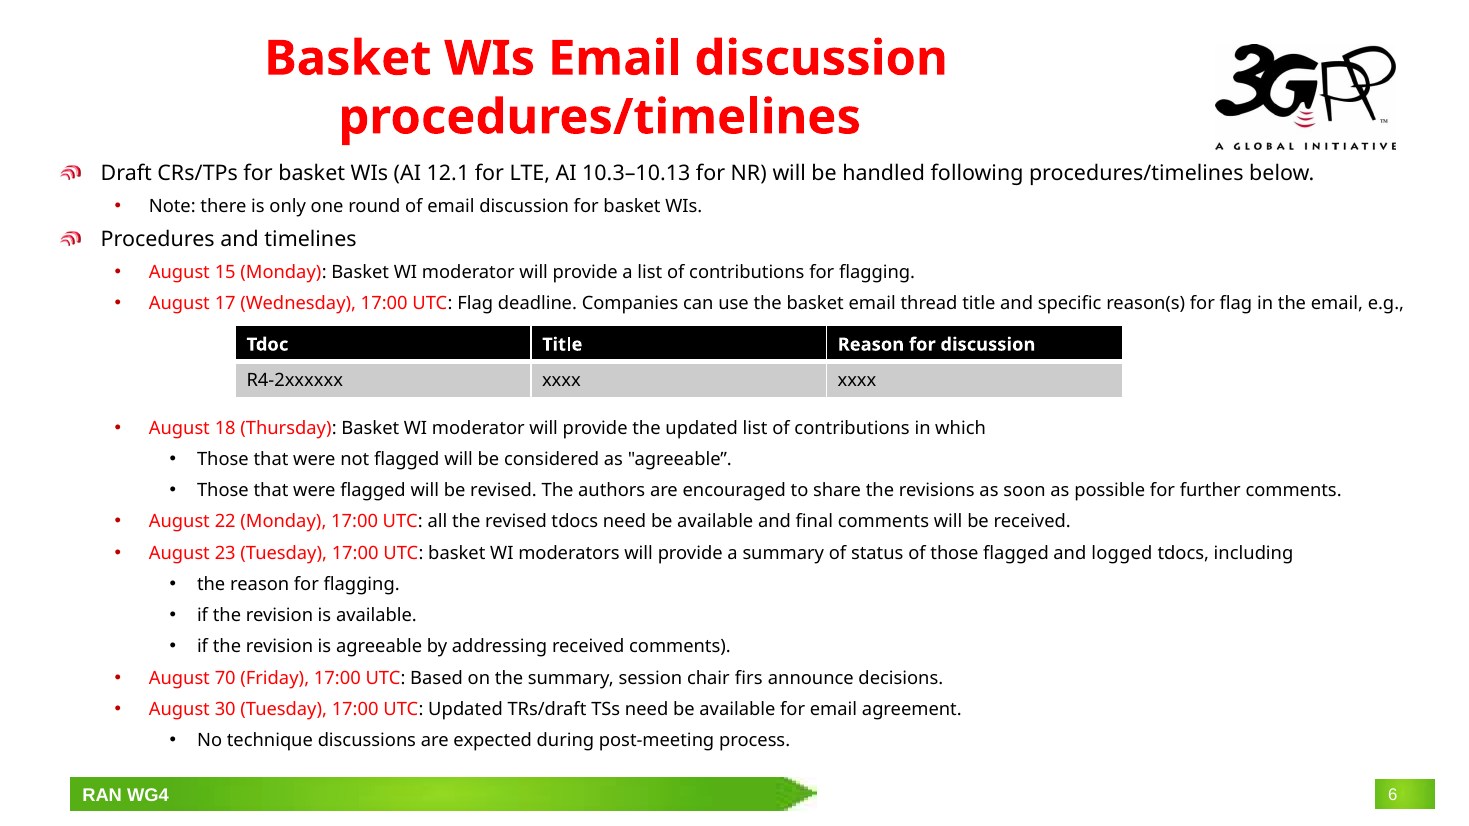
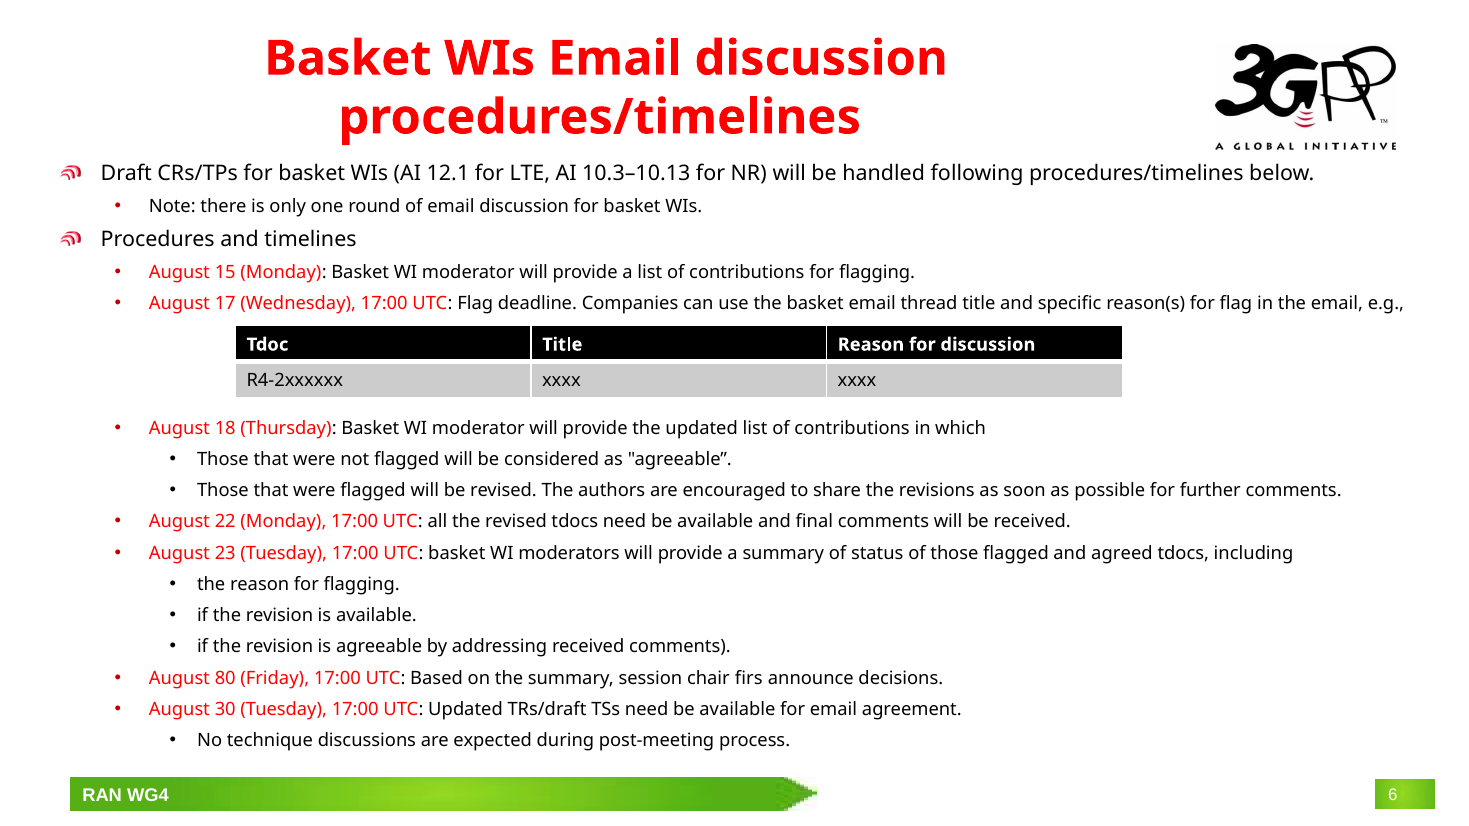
logged: logged -> agreed (1122, 553)
70: 70 -> 80 (225, 678)
